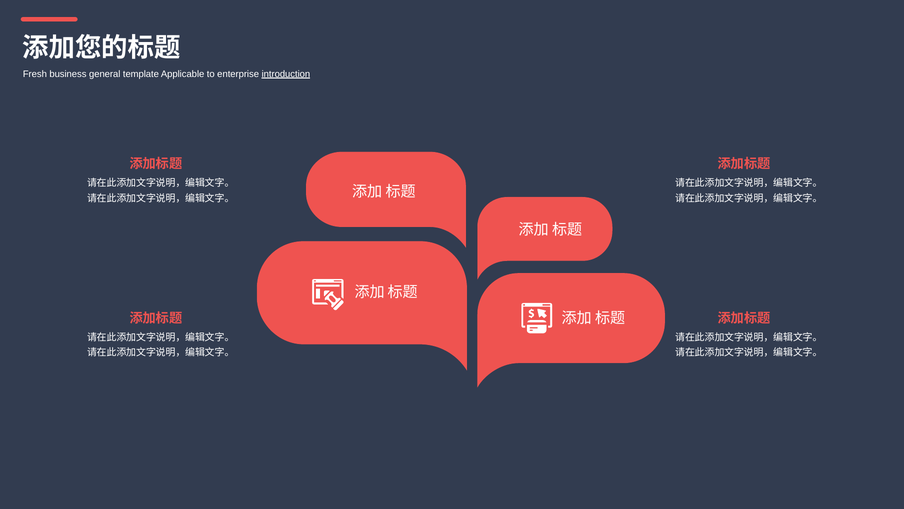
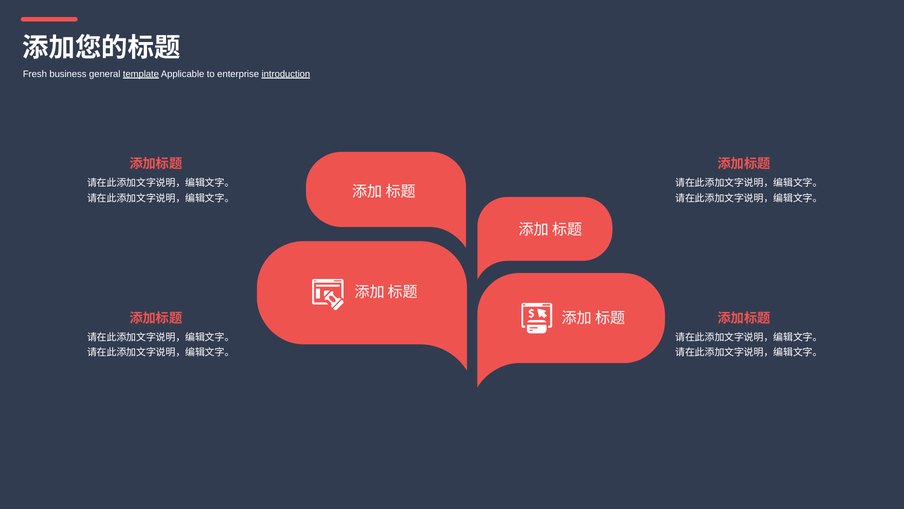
template underline: none -> present (141, 74)
